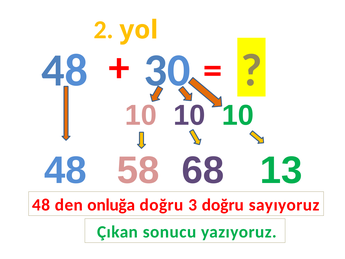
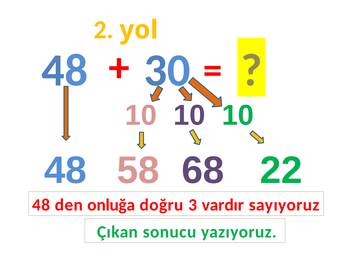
13: 13 -> 22 (281, 170)
3 doğru: doğru -> vardır (223, 205)
